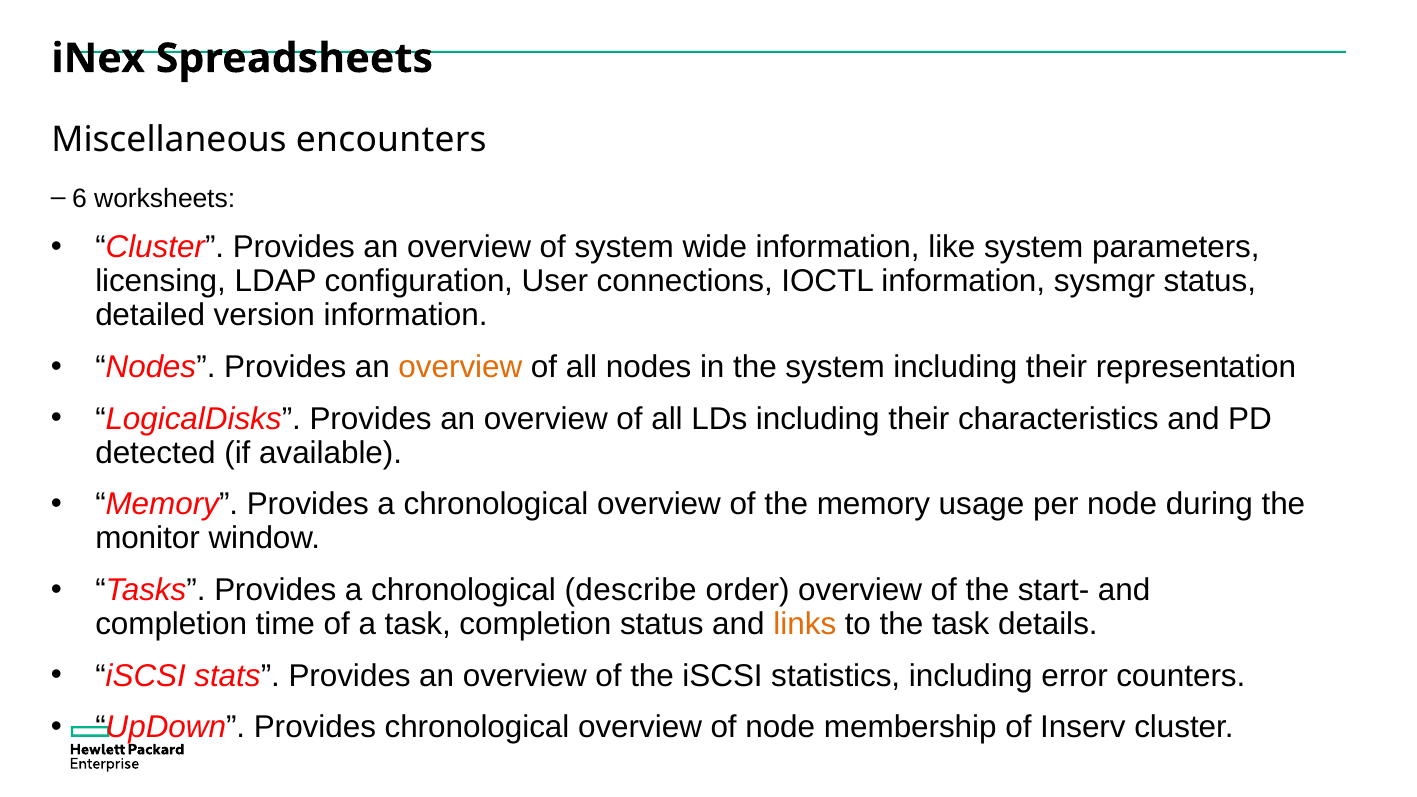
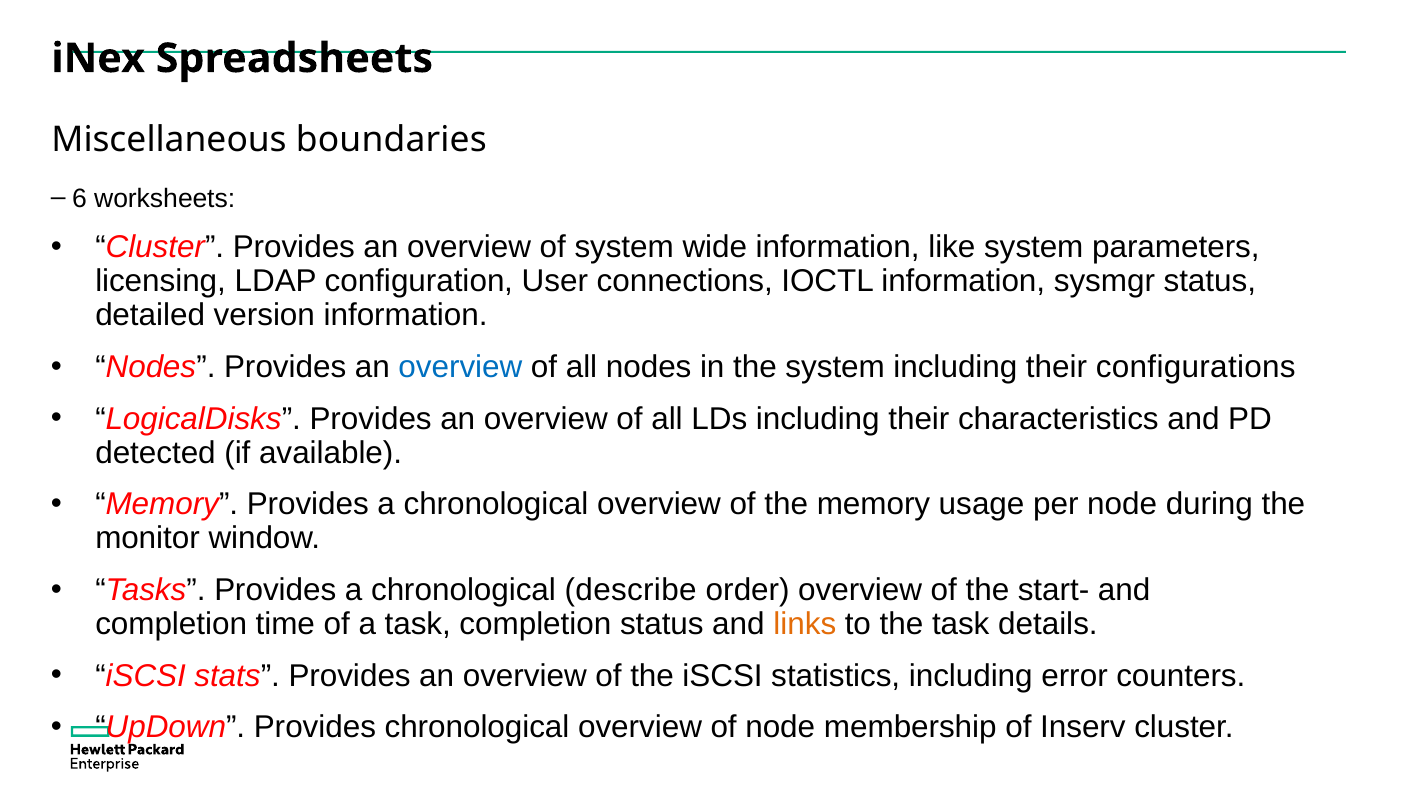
encounters: encounters -> boundaries (391, 140)
overview colour: orange -> blue (460, 367)
representation: representation -> configurations (1196, 367)
